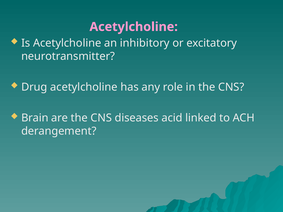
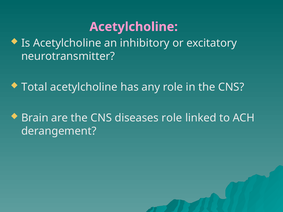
Drug: Drug -> Total (34, 87)
diseases acid: acid -> role (172, 118)
